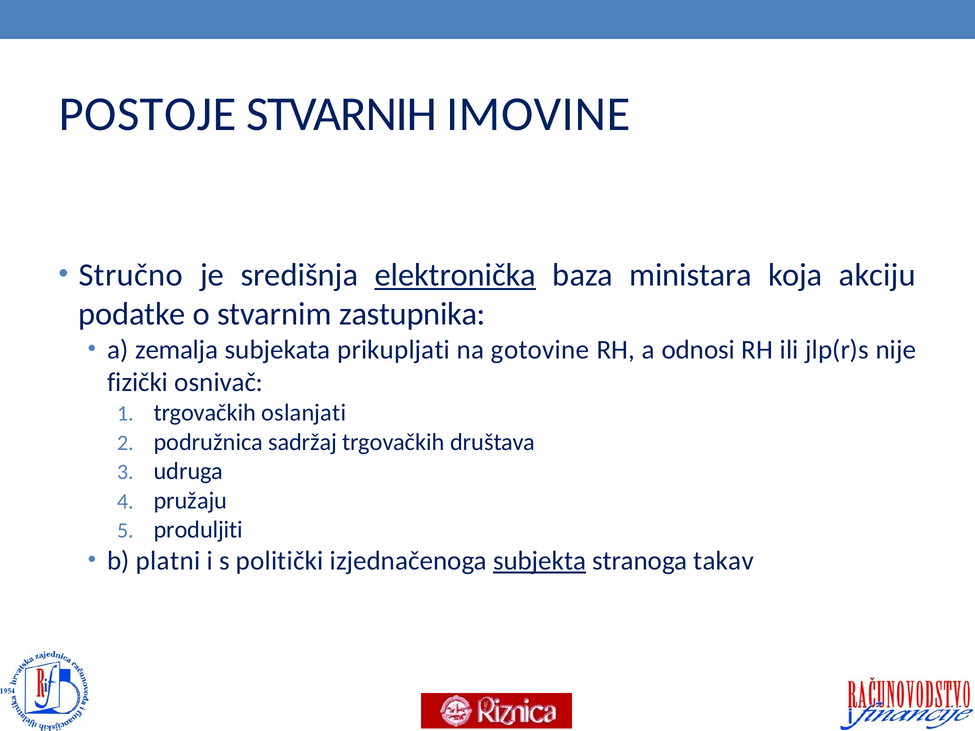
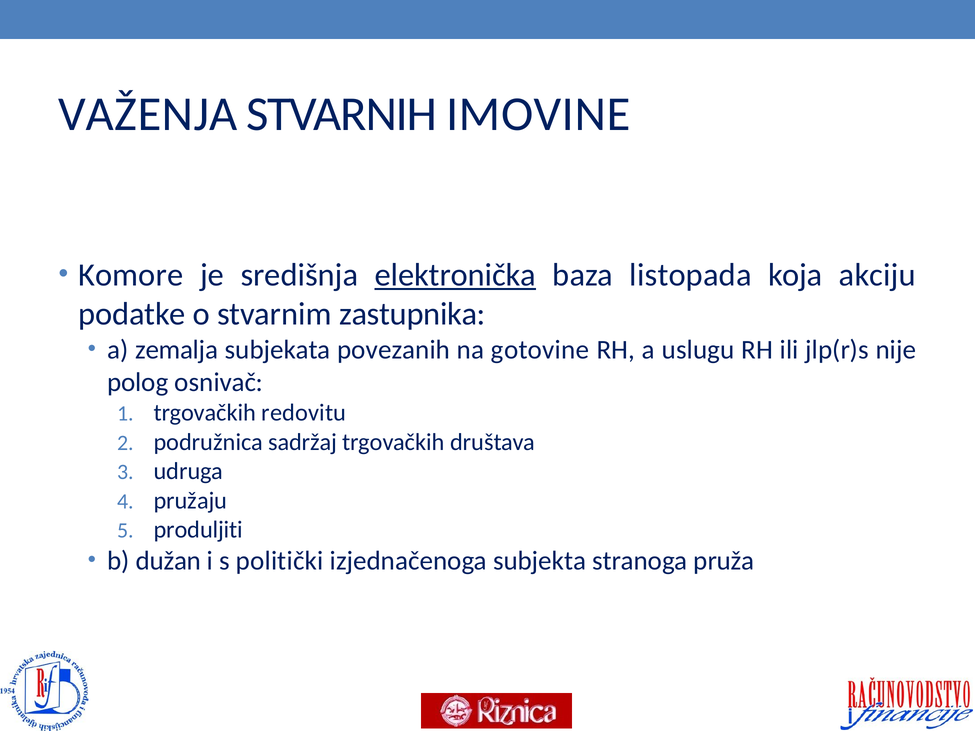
POSTOJE: POSTOJE -> VAŽENJA (148, 114)
Stručno: Stručno -> Komore (131, 275)
ministara: ministara -> listopada (691, 275)
prikupljati: prikupljati -> povezanih (394, 350)
odnosi: odnosi -> uslugu (698, 350)
fizički: fizički -> polog (138, 382)
oslanjati: oslanjati -> redovitu (304, 413)
platni: platni -> dužan (168, 561)
subjekta underline: present -> none (540, 561)
takav: takav -> pruža (724, 561)
